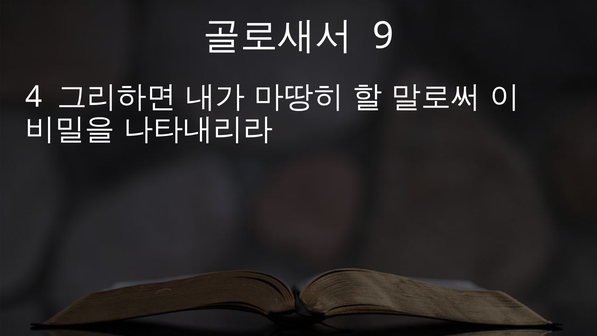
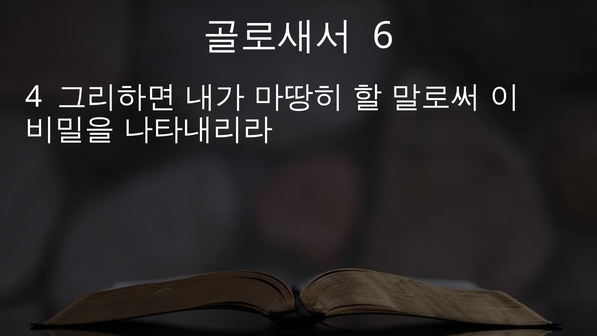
9: 9 -> 6 (383, 36)
